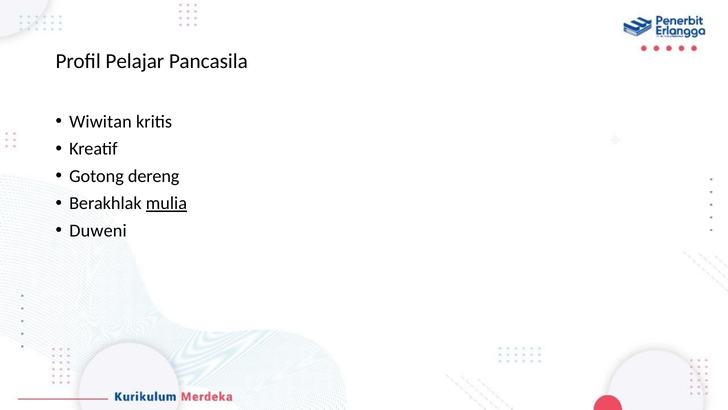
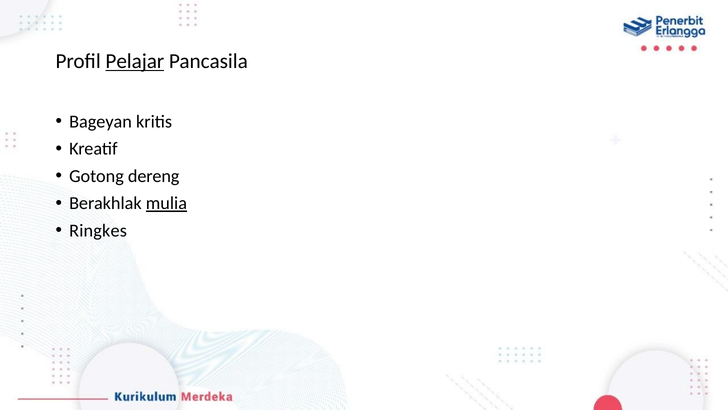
Pelajar underline: none -> present (135, 61)
Wiwitan: Wiwitan -> Bageyan (101, 121)
Duweni: Duweni -> Ringkes (98, 230)
